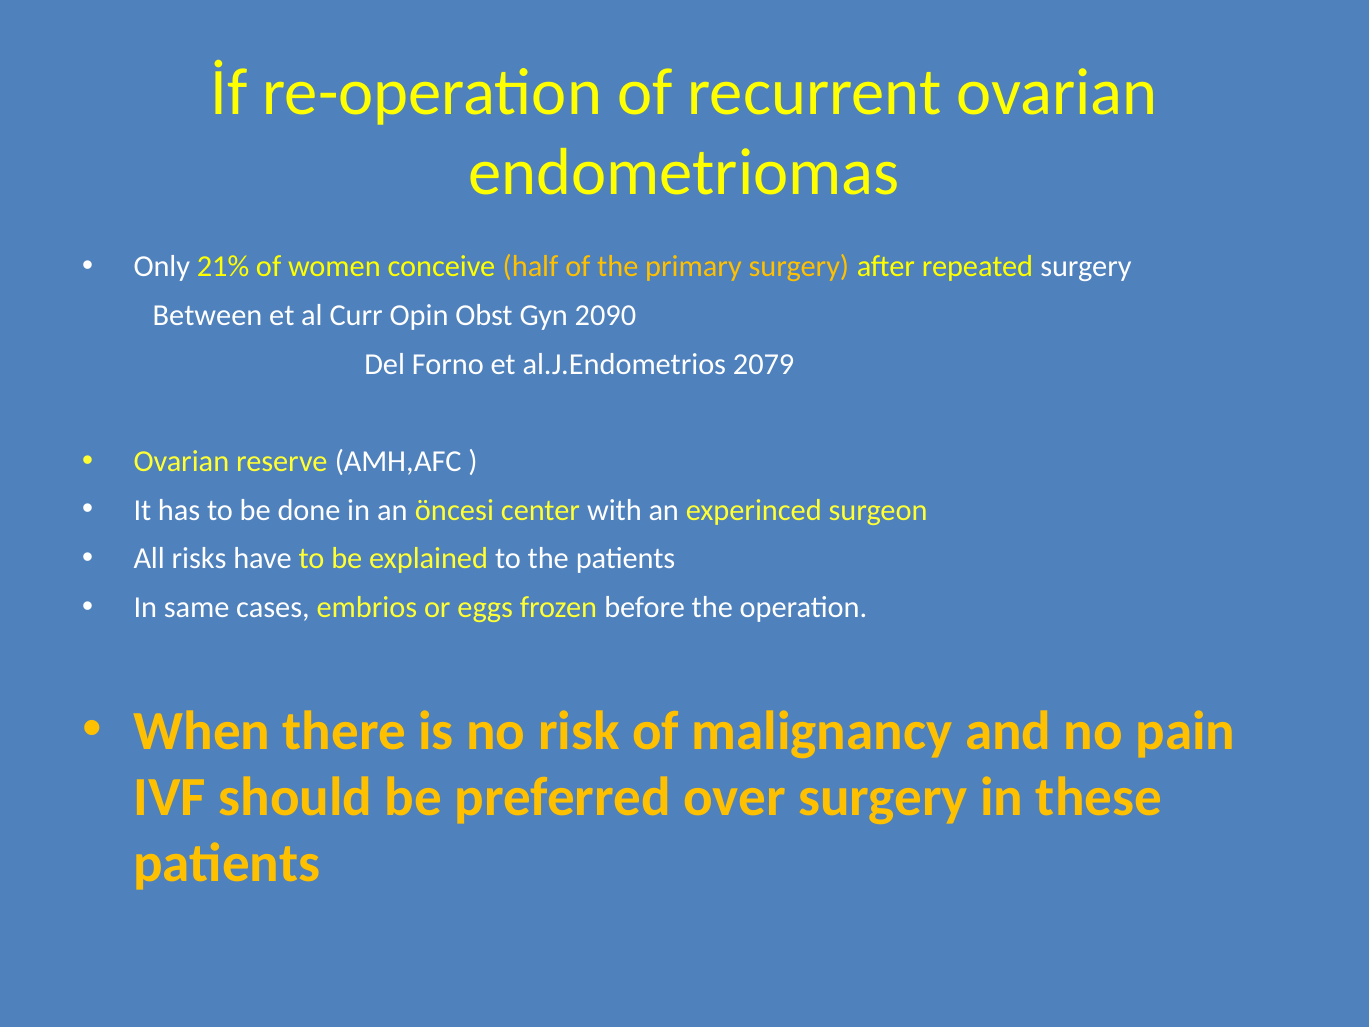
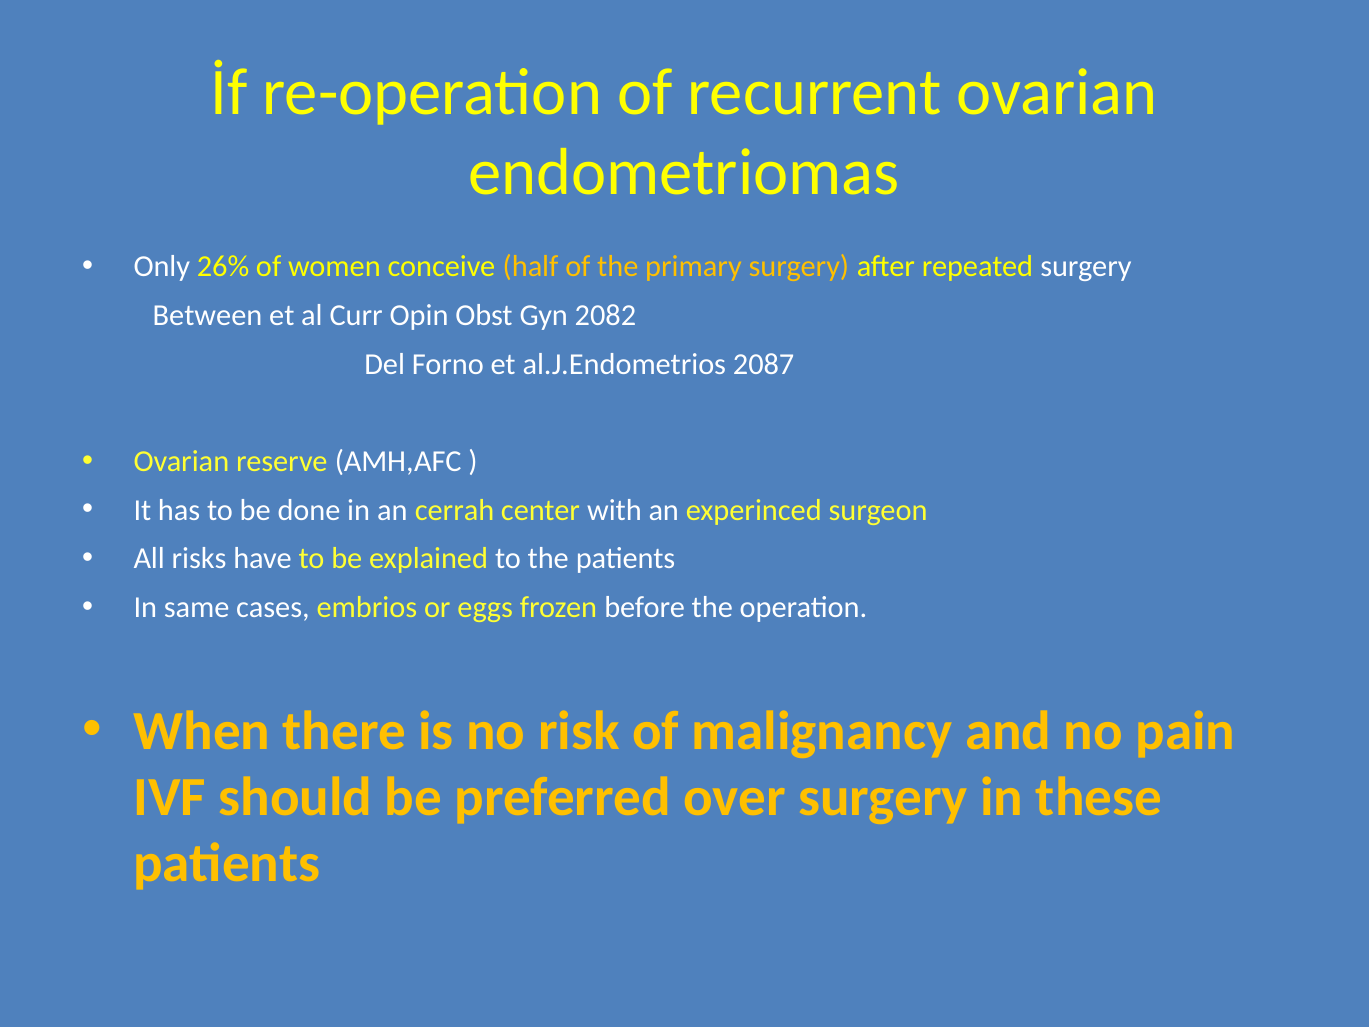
21%: 21% -> 26% (223, 267)
2090: 2090 -> 2082 (605, 315)
2079: 2079 -> 2087 (764, 364)
öncesi: öncesi -> cerrah (455, 510)
